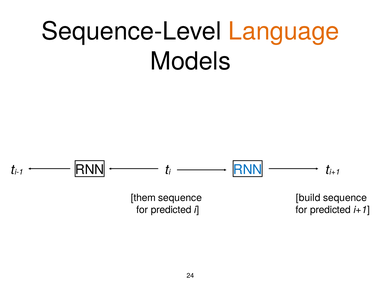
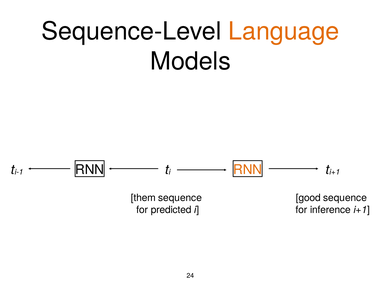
RNN colour: blue -> orange (248, 169)
build: build -> good (308, 198)
predicted: predicted -> inference (330, 210)
